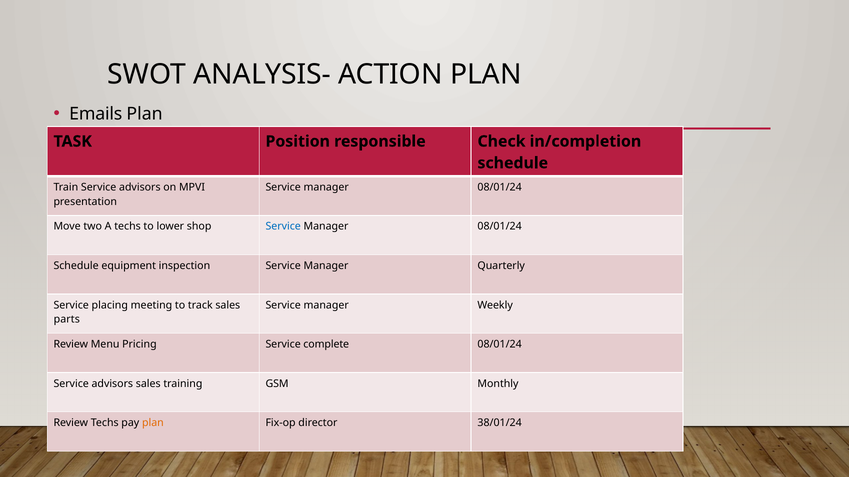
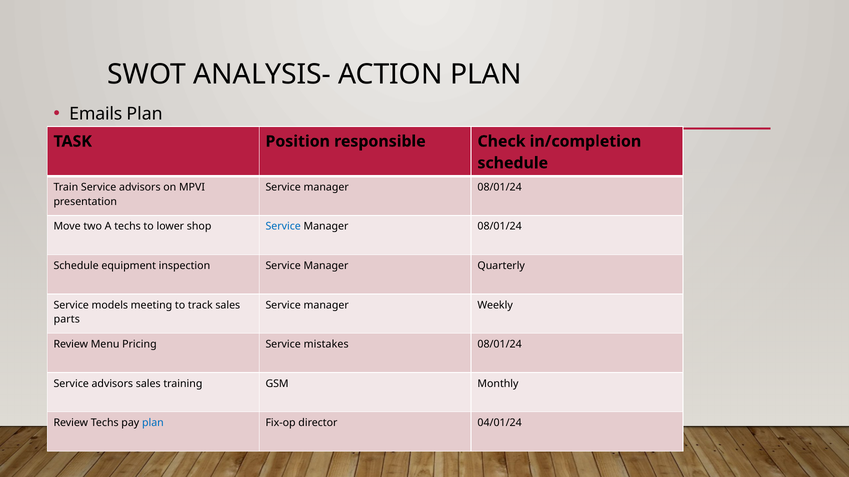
placing: placing -> models (110, 305)
complete: complete -> mistakes (326, 345)
plan colour: orange -> blue (153, 423)
38/01/24: 38/01/24 -> 04/01/24 (500, 423)
